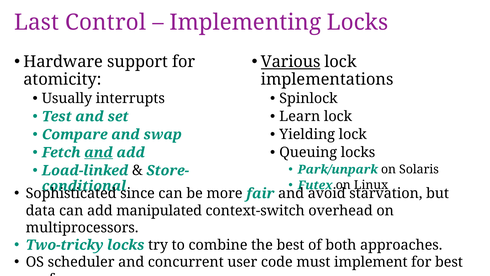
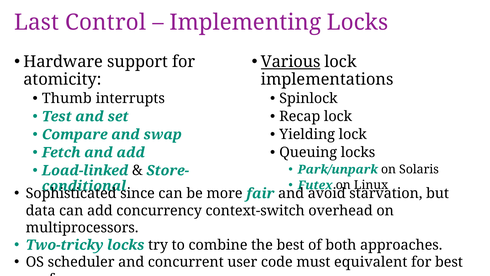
Usually: Usually -> Thumb (67, 98)
Learn: Learn -> Recap (300, 116)
and underline: present -> none (99, 152)
manipulated: manipulated -> concurrency (159, 210)
implement: implement -> equivalent (371, 262)
